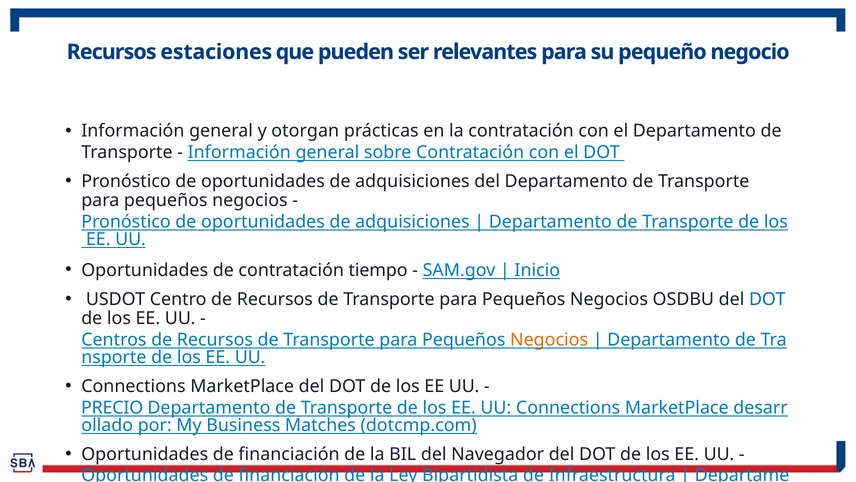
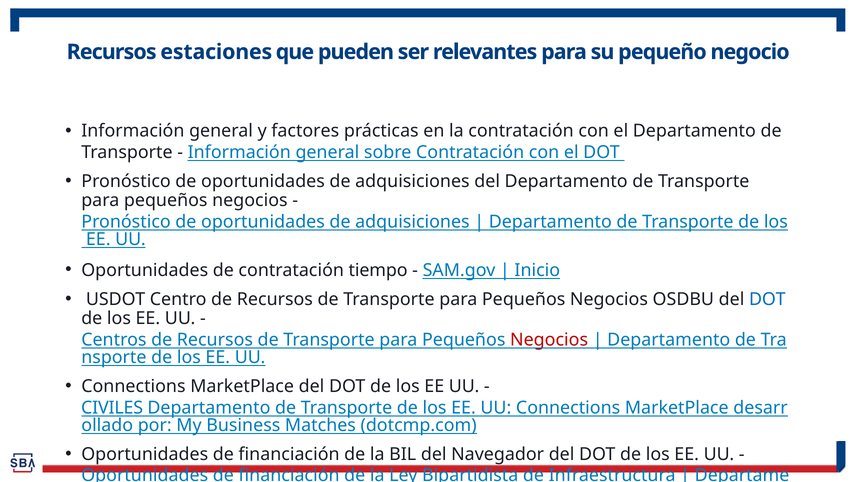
otorgan: otorgan -> factores (305, 131)
Negocios colour: orange -> red (549, 340)
PRECIO: PRECIO -> CIVILES (112, 407)
